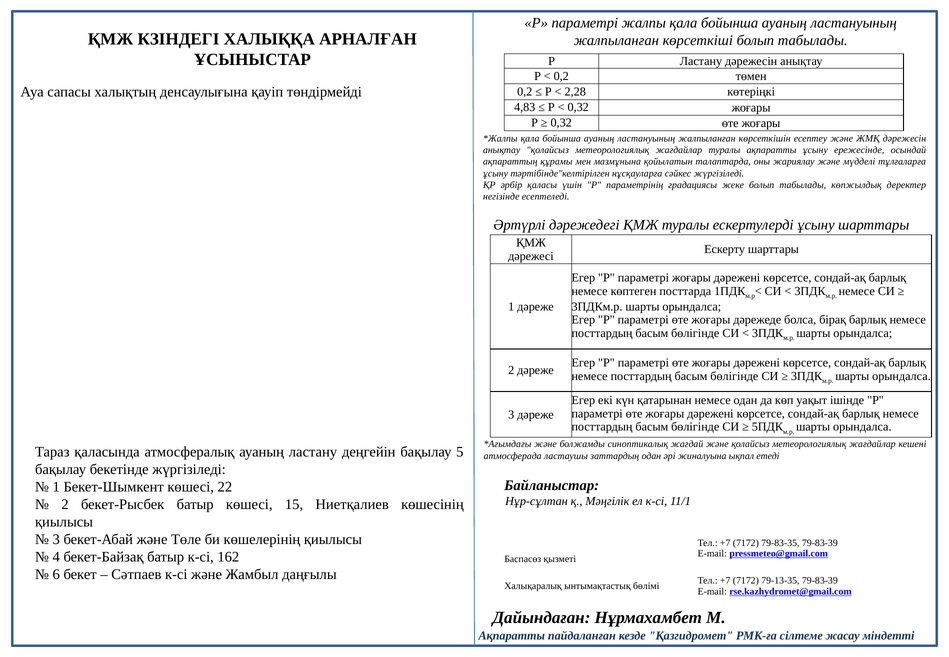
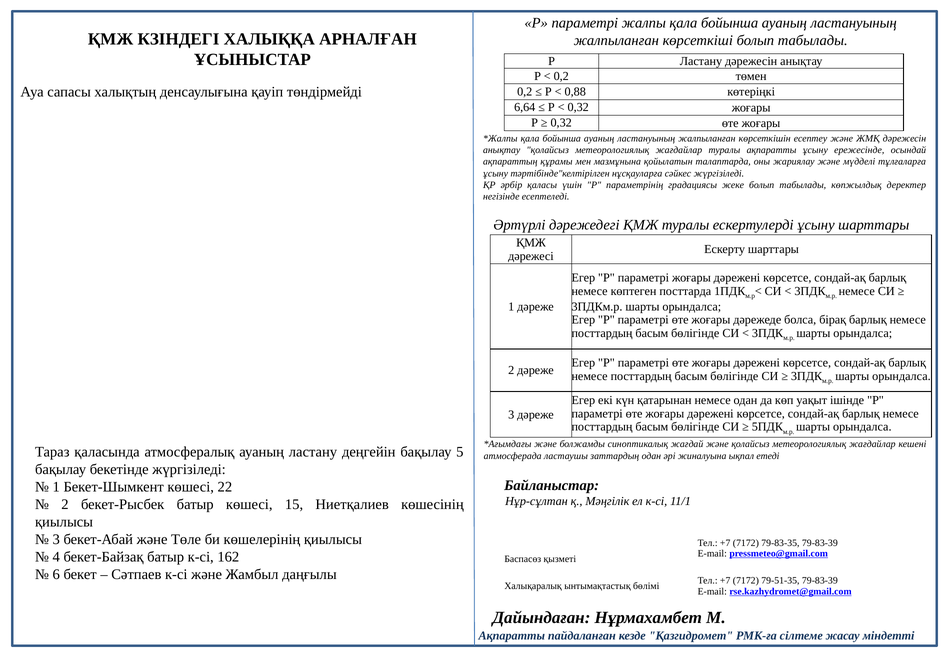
2,28: 2,28 -> 0,88 (575, 92)
4,83: 4,83 -> 6,64 (525, 107)
79-13-35: 79-13-35 -> 79-51-35 (780, 581)
